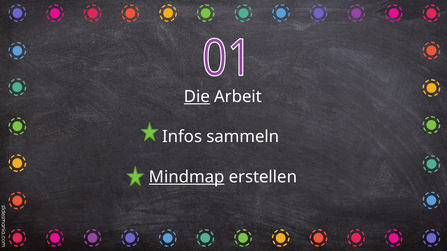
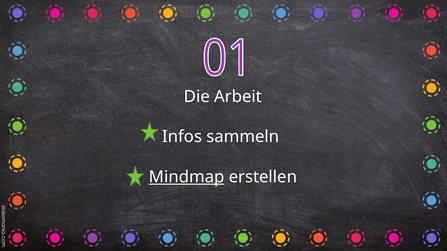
Die underline: present -> none (197, 97)
